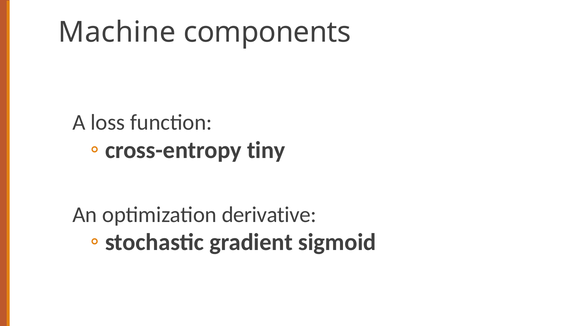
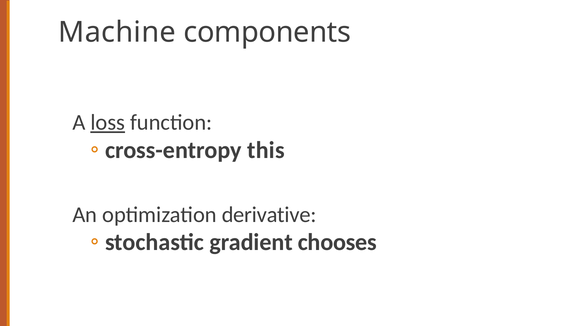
loss underline: none -> present (108, 122)
tiny: tiny -> this (266, 150)
sigmoid: sigmoid -> chooses (337, 242)
